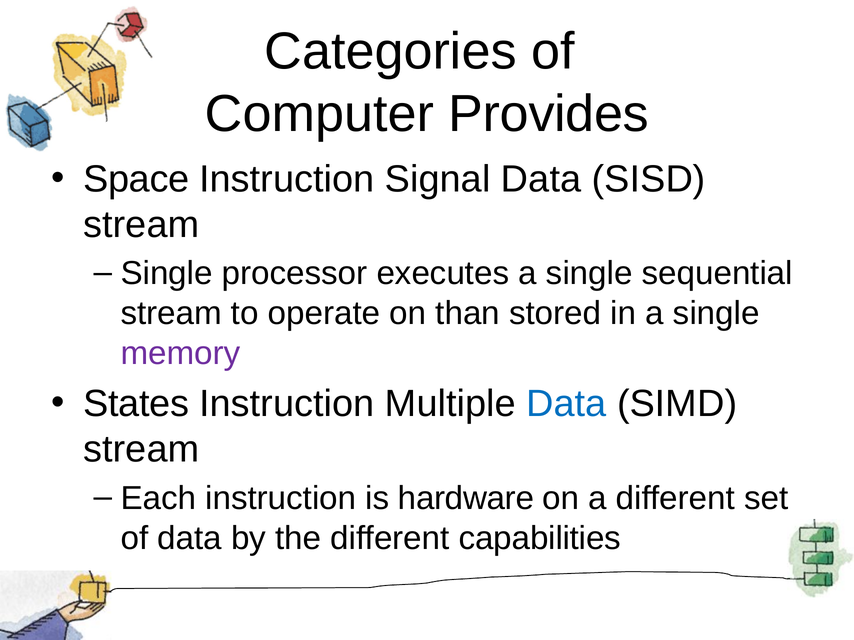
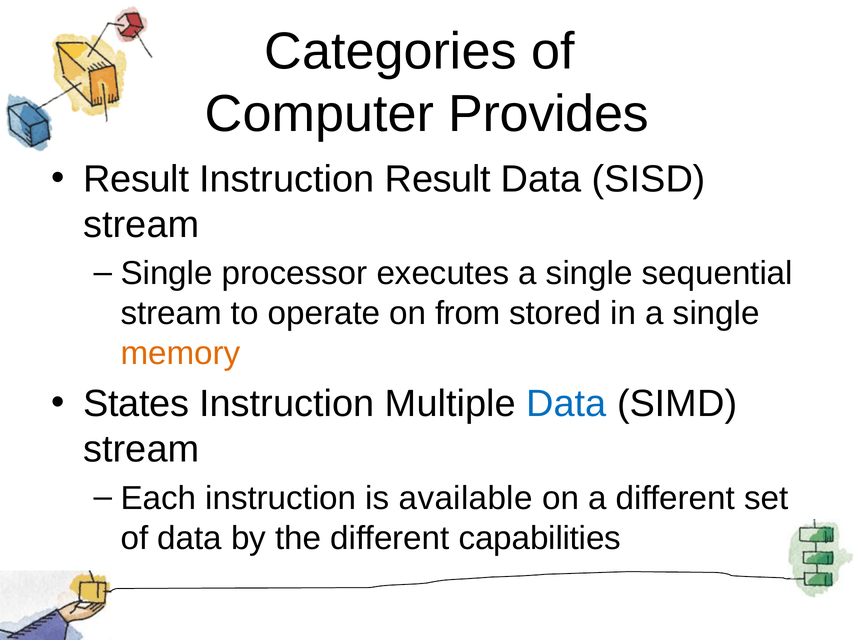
Space: Space -> Result (136, 179)
Instruction Signal: Signal -> Result (438, 179)
than: than -> from (468, 314)
memory colour: purple -> orange (180, 354)
hardware: hardware -> available (466, 499)
